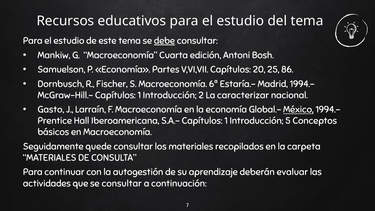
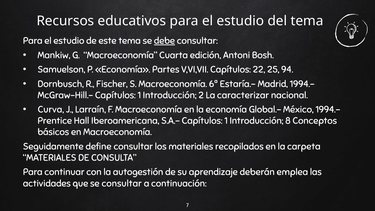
20: 20 -> 22 (259, 70)
86: 86 -> 94 (287, 70)
Gasto: Gasto -> Curva (51, 110)
México underline: present -> none (298, 110)
5: 5 -> 8 (288, 121)
quede: quede -> define (99, 146)
evaluar: evaluar -> emplea (292, 172)
